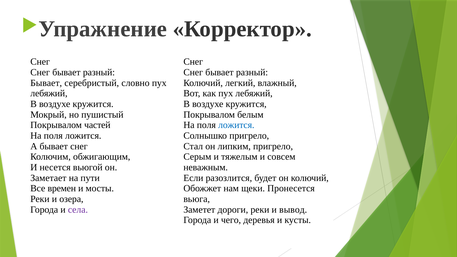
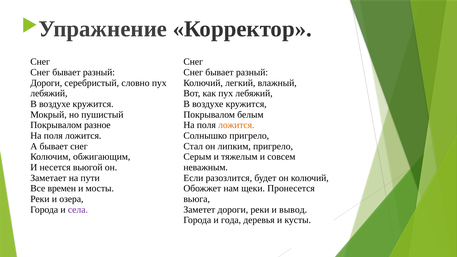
Бывает: Бывает -> Дороги (46, 83)
частей: частей -> разное (97, 125)
ложится colour: blue -> orange (236, 125)
чего: чего -> года (231, 220)
